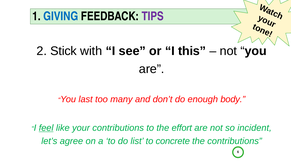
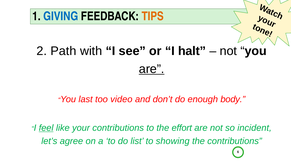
TIPS colour: purple -> orange (153, 16)
Stick: Stick -> Path (63, 51)
this: this -> halt (192, 51)
are underline: none -> present (152, 69)
many: many -> video (121, 99)
concrete: concrete -> showing (173, 141)
